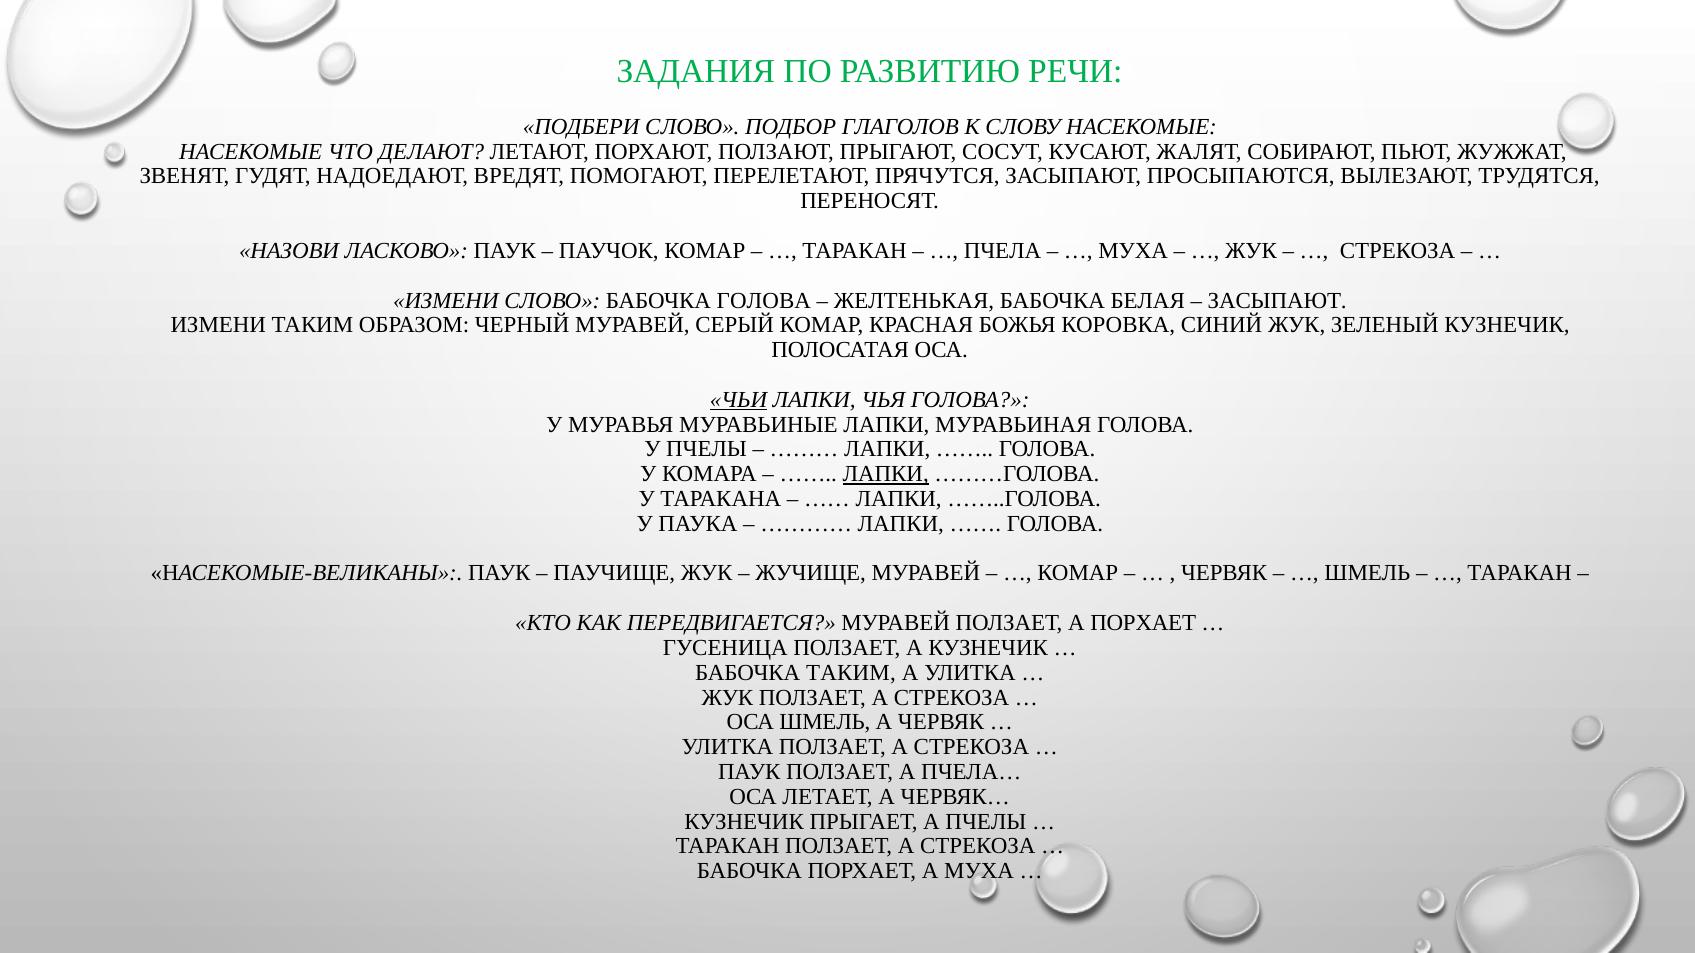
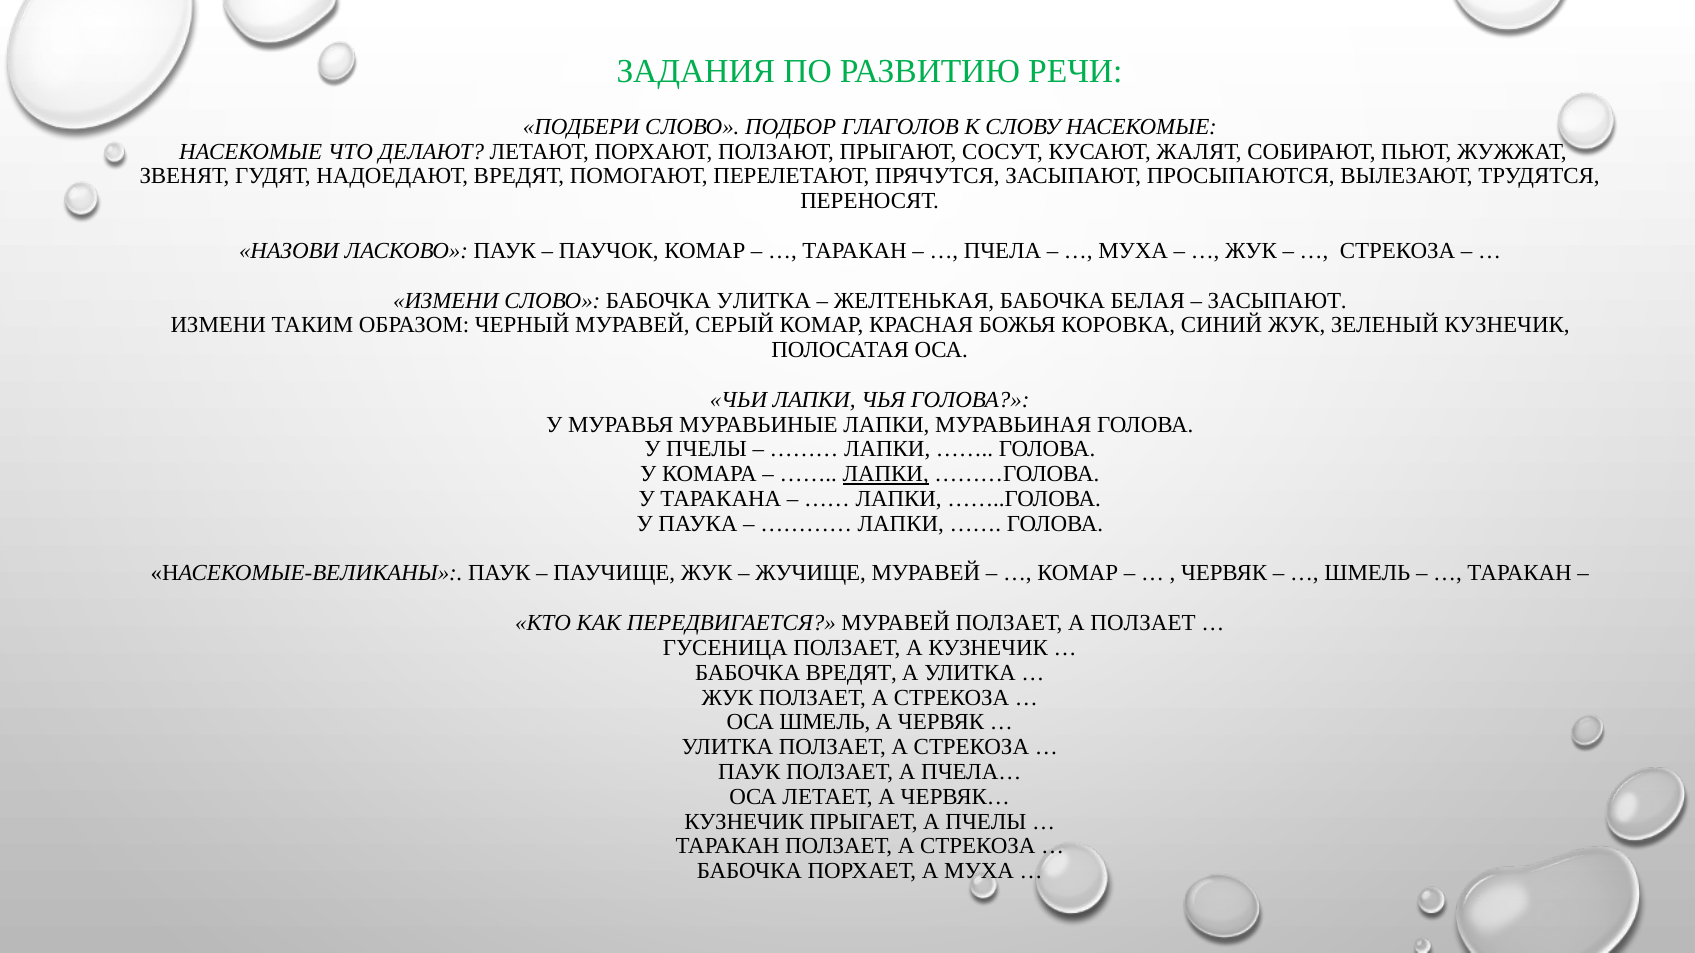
БАБОЧКА ГОЛОВА: ГОЛОВА -> УЛИТКА (764, 301)
ЧЬИ underline: present -> none (738, 400)
А ПОРХАЕТ: ПОРХАЕТ -> ПОЛЗАЕТ (1143, 623)
БАБОЧКА ТАКИМ: ТАКИМ -> ВРЕДЯТ (851, 673)
